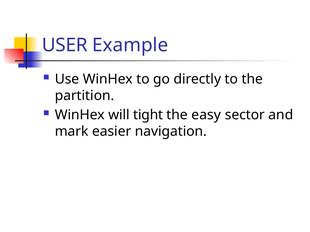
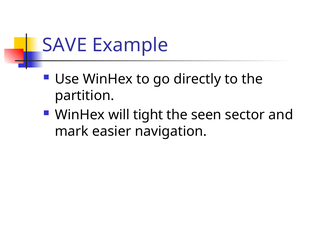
USER: USER -> SAVE (65, 45)
easy: easy -> seen (206, 115)
